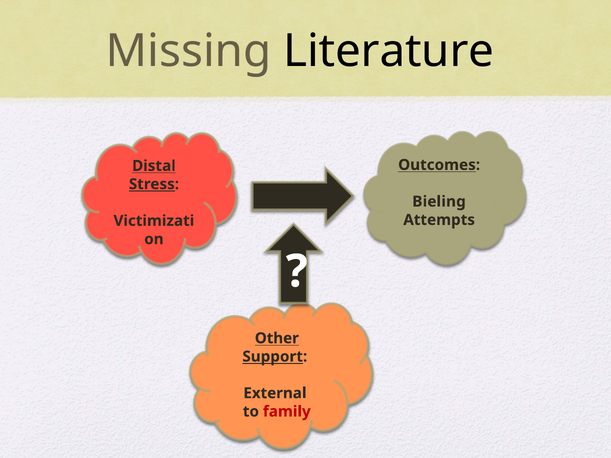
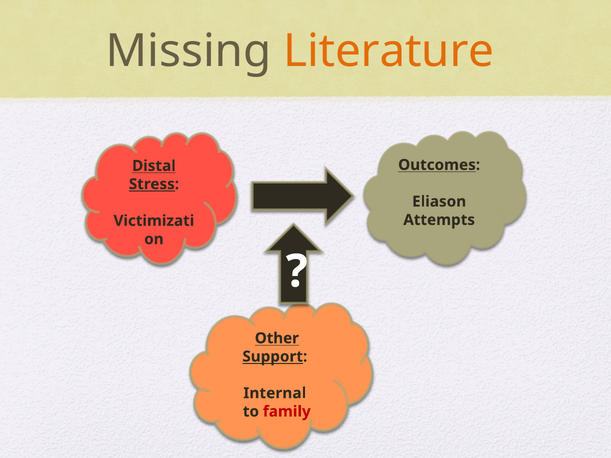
Literature colour: black -> orange (389, 51)
Bieling: Bieling -> Eliason (439, 202)
External: External -> Internal (275, 393)
